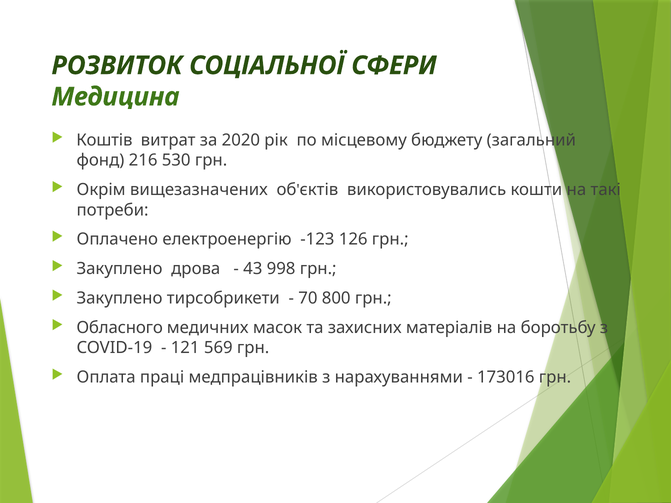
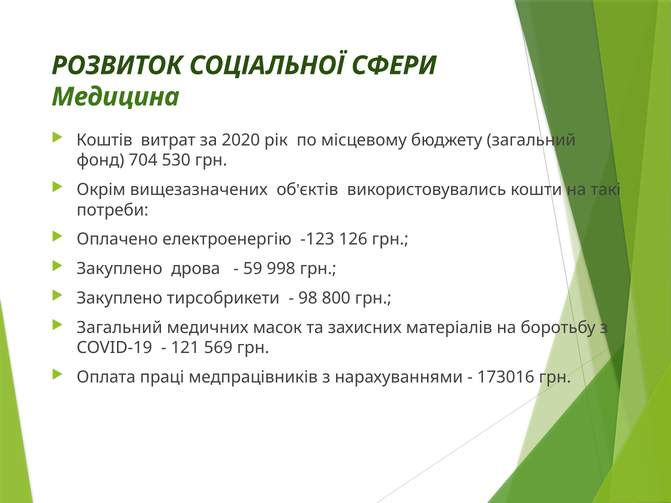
216: 216 -> 704 (143, 161)
43: 43 -> 59 (253, 269)
70: 70 -> 98 (308, 298)
Обласного: Обласного -> Загальний (120, 328)
